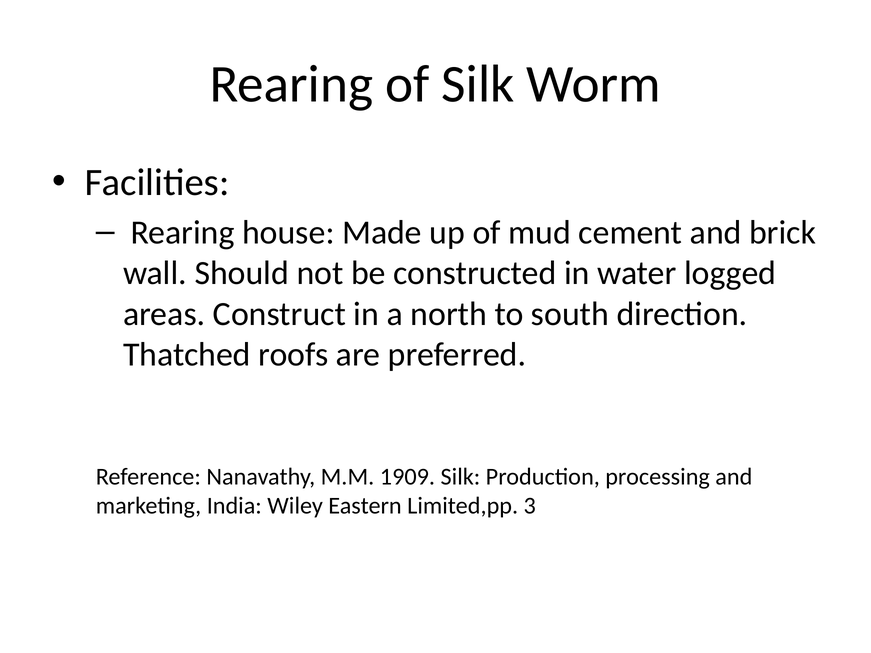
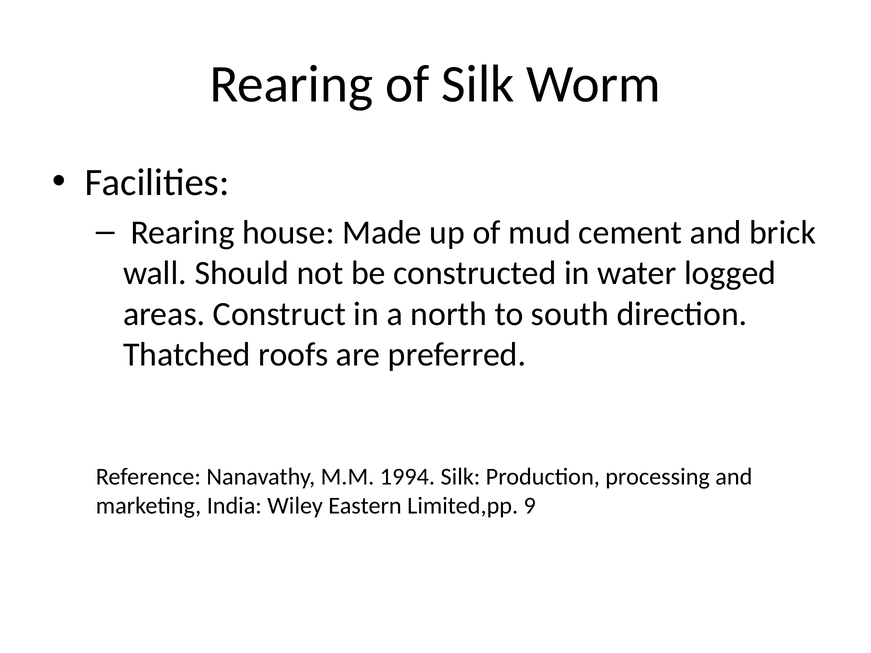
1909: 1909 -> 1994 (407, 477)
3: 3 -> 9 (530, 506)
